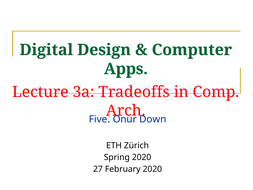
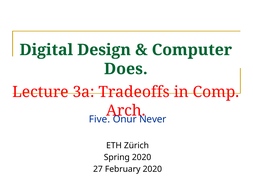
Apps: Apps -> Does (126, 69)
Down: Down -> Never (153, 119)
